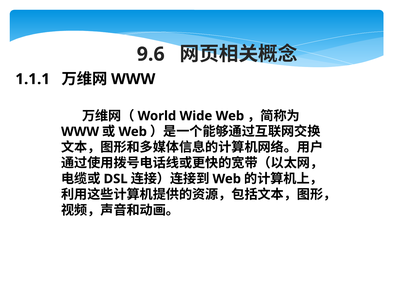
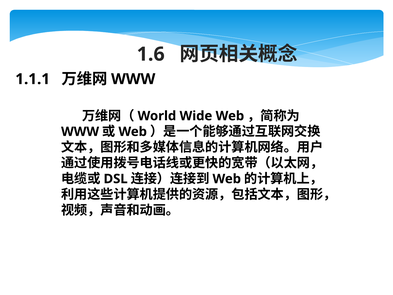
9.6: 9.6 -> 1.6 (151, 54)
